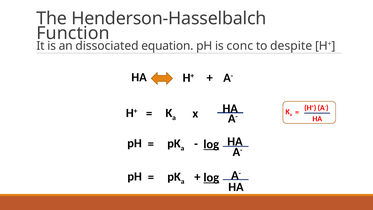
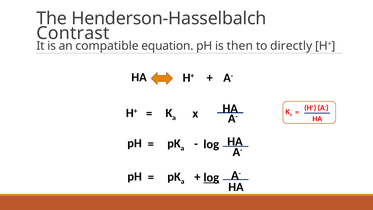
Function: Function -> Contrast (73, 33)
dissociated: dissociated -> compatible (107, 46)
conc: conc -> then (240, 46)
despite: despite -> directly (291, 46)
log underline: present -> none (211, 144)
